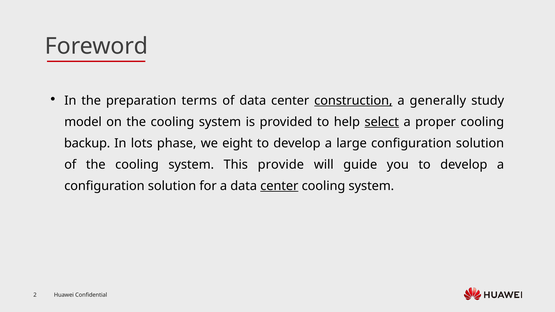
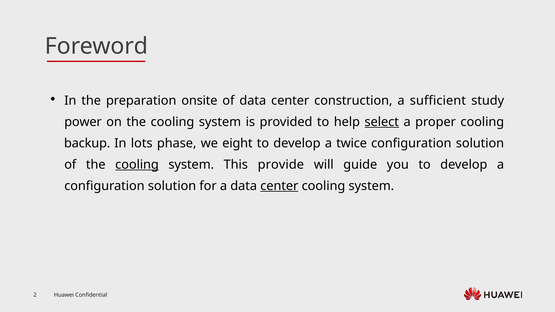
terms: terms -> onsite (199, 101)
construction underline: present -> none (353, 101)
generally: generally -> sufficient (438, 101)
model: model -> power (83, 122)
large: large -> twice (352, 143)
cooling underline: none -> present (137, 165)
